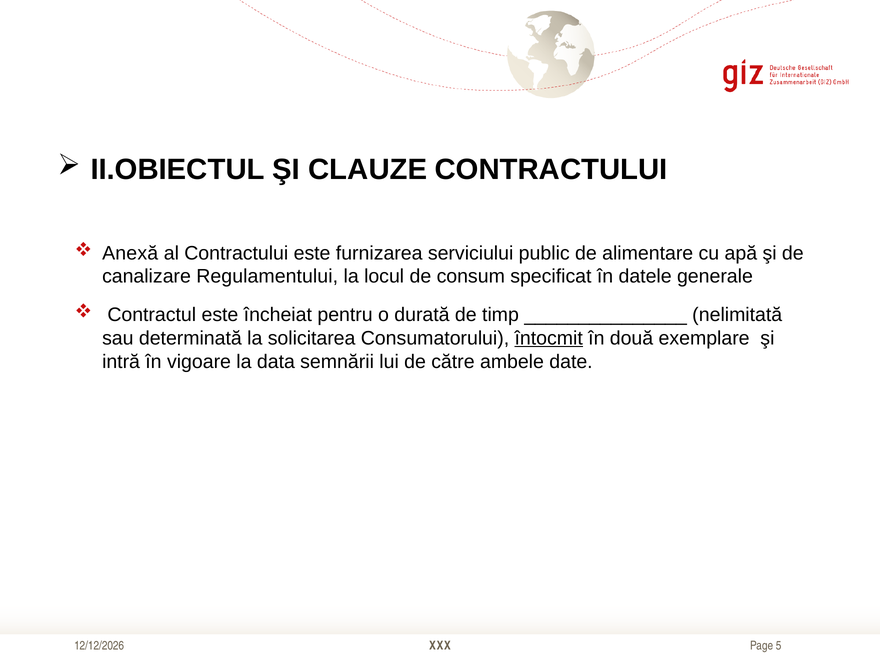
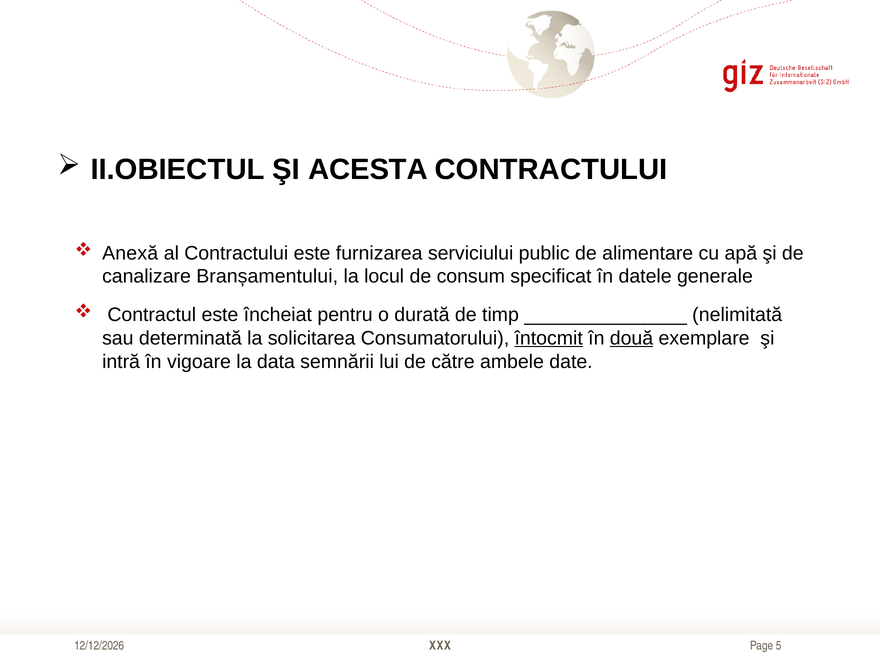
CLAUZE: CLAUZE -> ACESTA (368, 170)
Regulamentului: Regulamentului -> Branșamentului (267, 277)
două underline: none -> present (631, 338)
